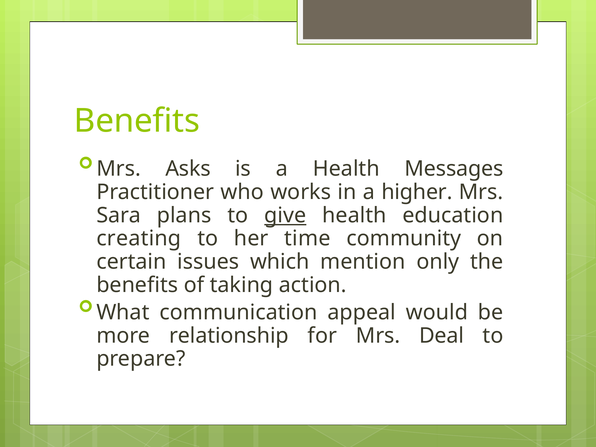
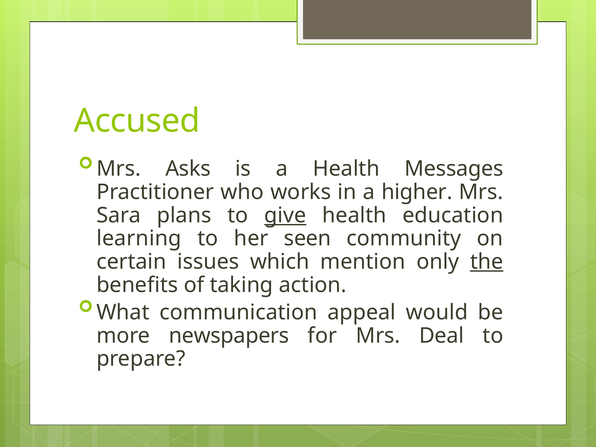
Benefits: Benefits -> Accused (137, 121)
creating: creating -> learning (139, 239)
time: time -> seen (308, 239)
the underline: none -> present (487, 262)
relationship: relationship -> newspapers (229, 336)
